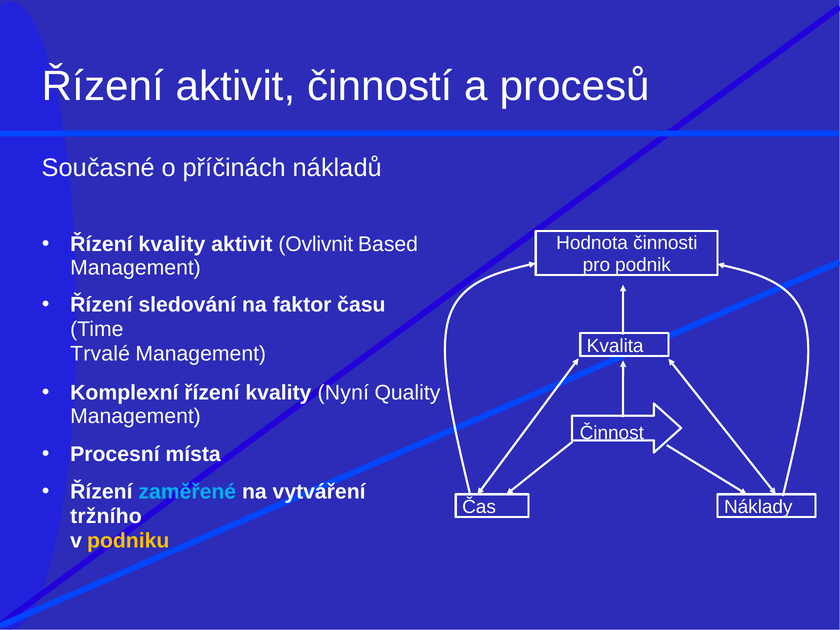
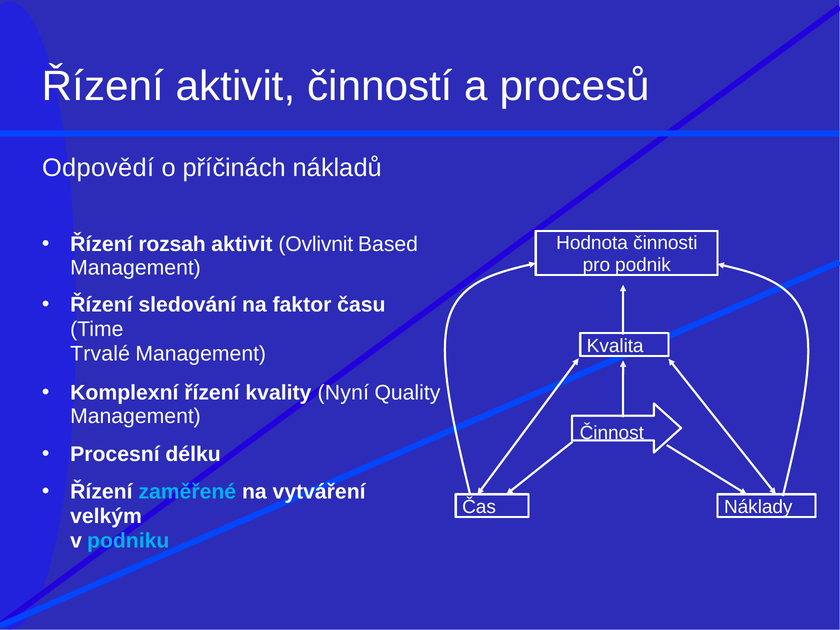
Současné: Současné -> Odpovědí (98, 168)
kvality: kvality -> rozsah (172, 244)
místa: místa -> délku (193, 454)
tržního: tržního -> velkým (106, 516)
podniku colour: yellow -> light blue (128, 541)
